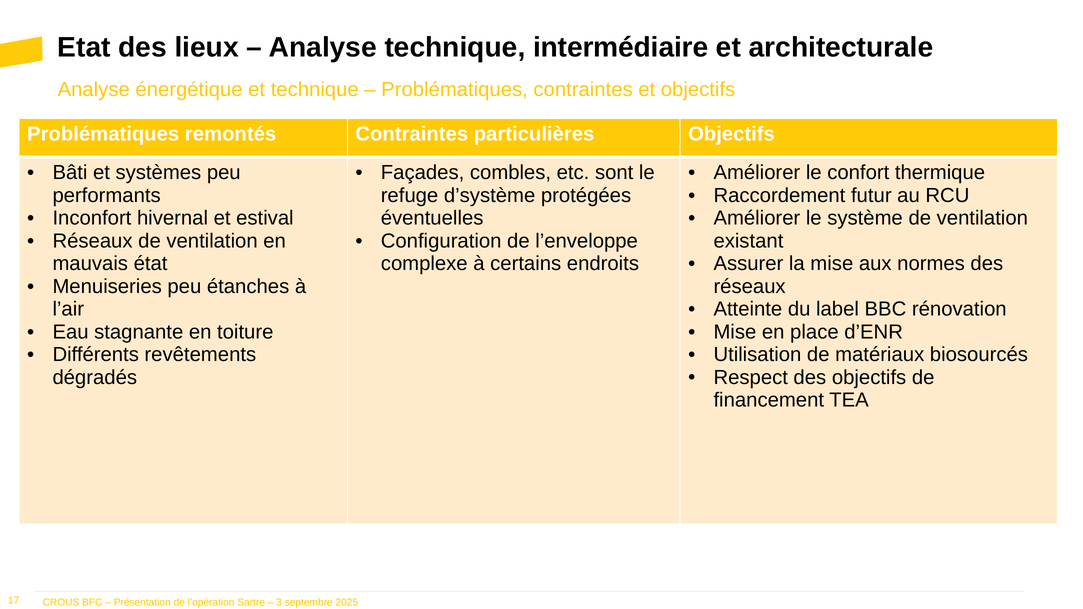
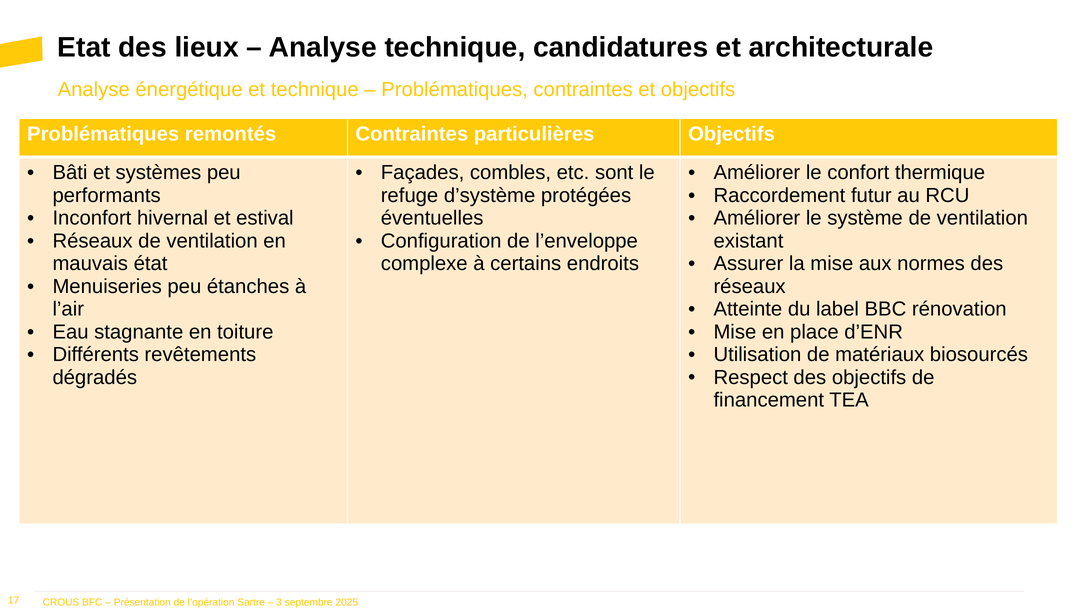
intermédiaire: intermédiaire -> candidatures (621, 47)
